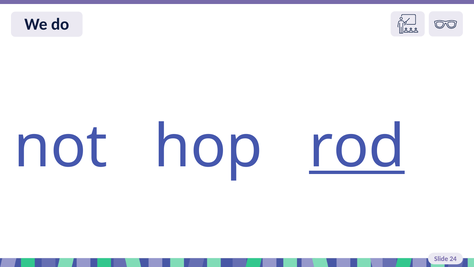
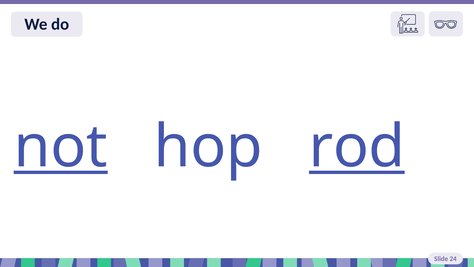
not underline: none -> present (61, 147)
